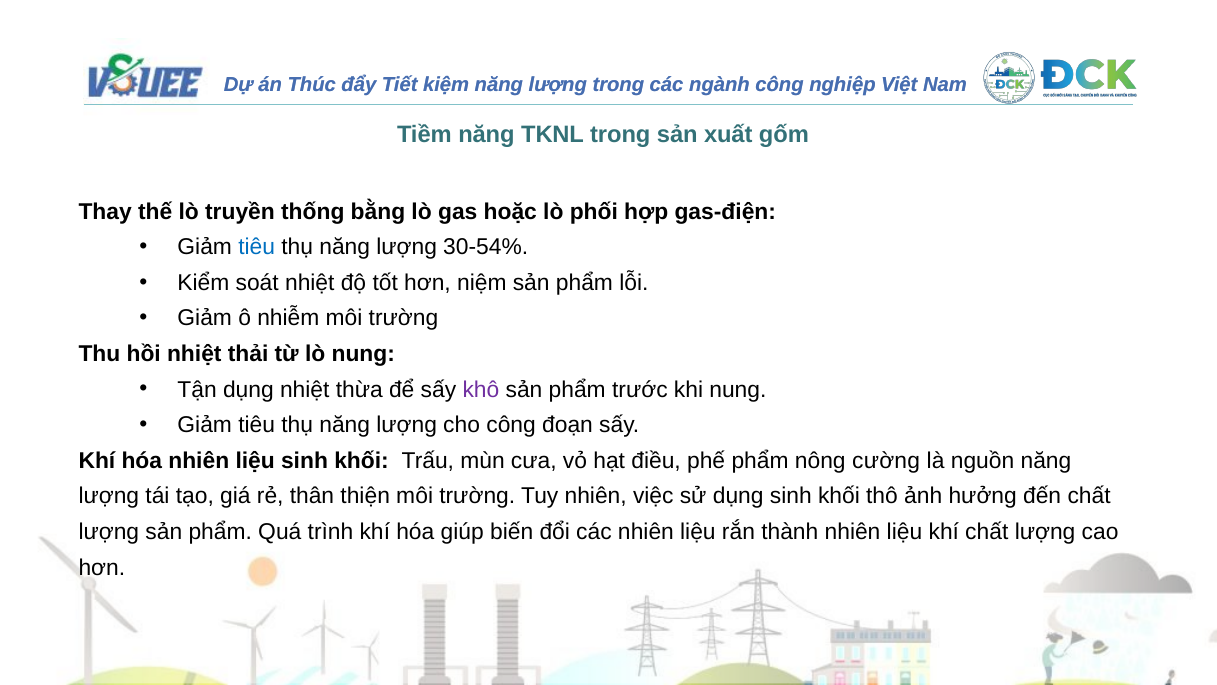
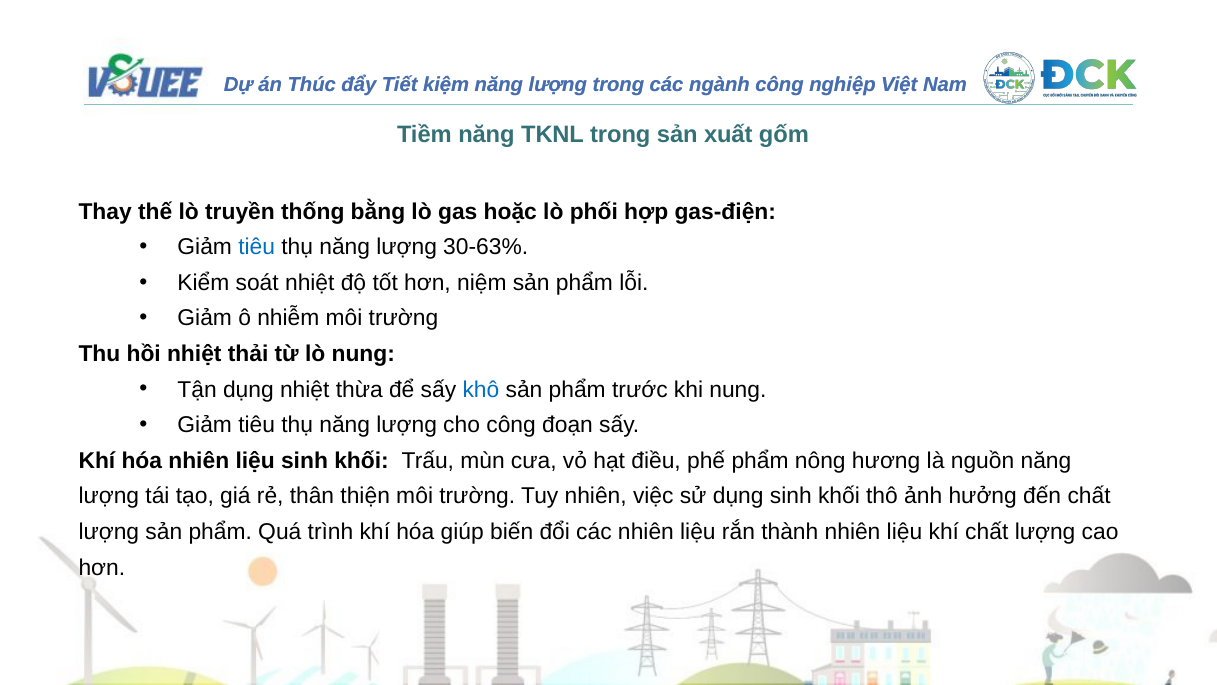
30-54%: 30-54% -> 30-63% (486, 247)
khô colour: purple -> blue (481, 389)
cường: cường -> hương (886, 461)
